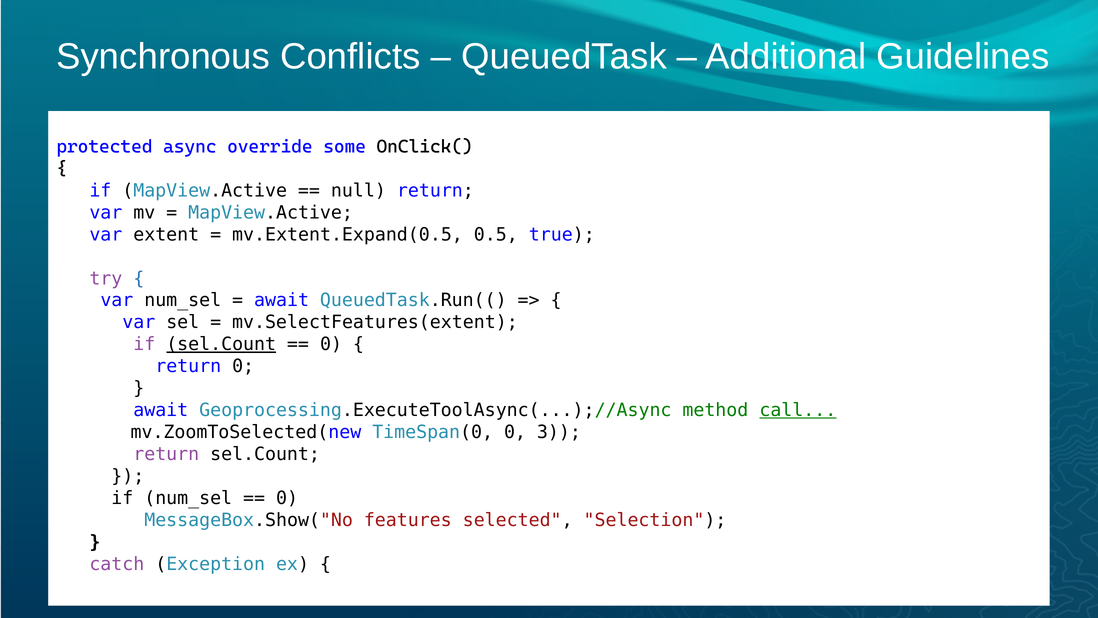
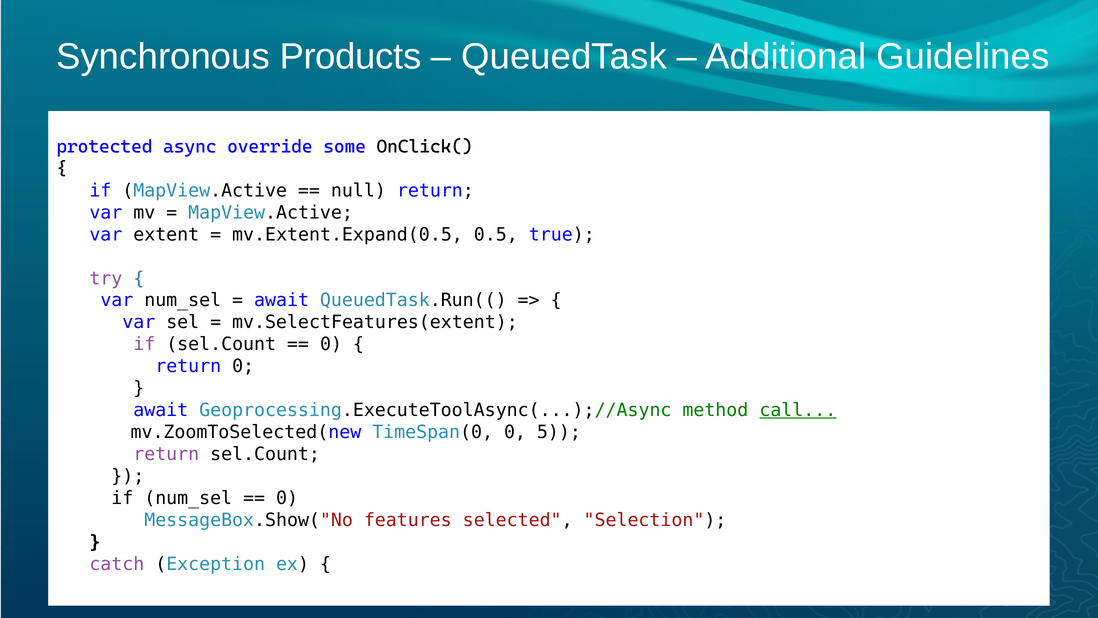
Conflicts: Conflicts -> Products (350, 56)
sel.Count underline: present -> none (221, 344)
3: 3 -> 5 (559, 432)
